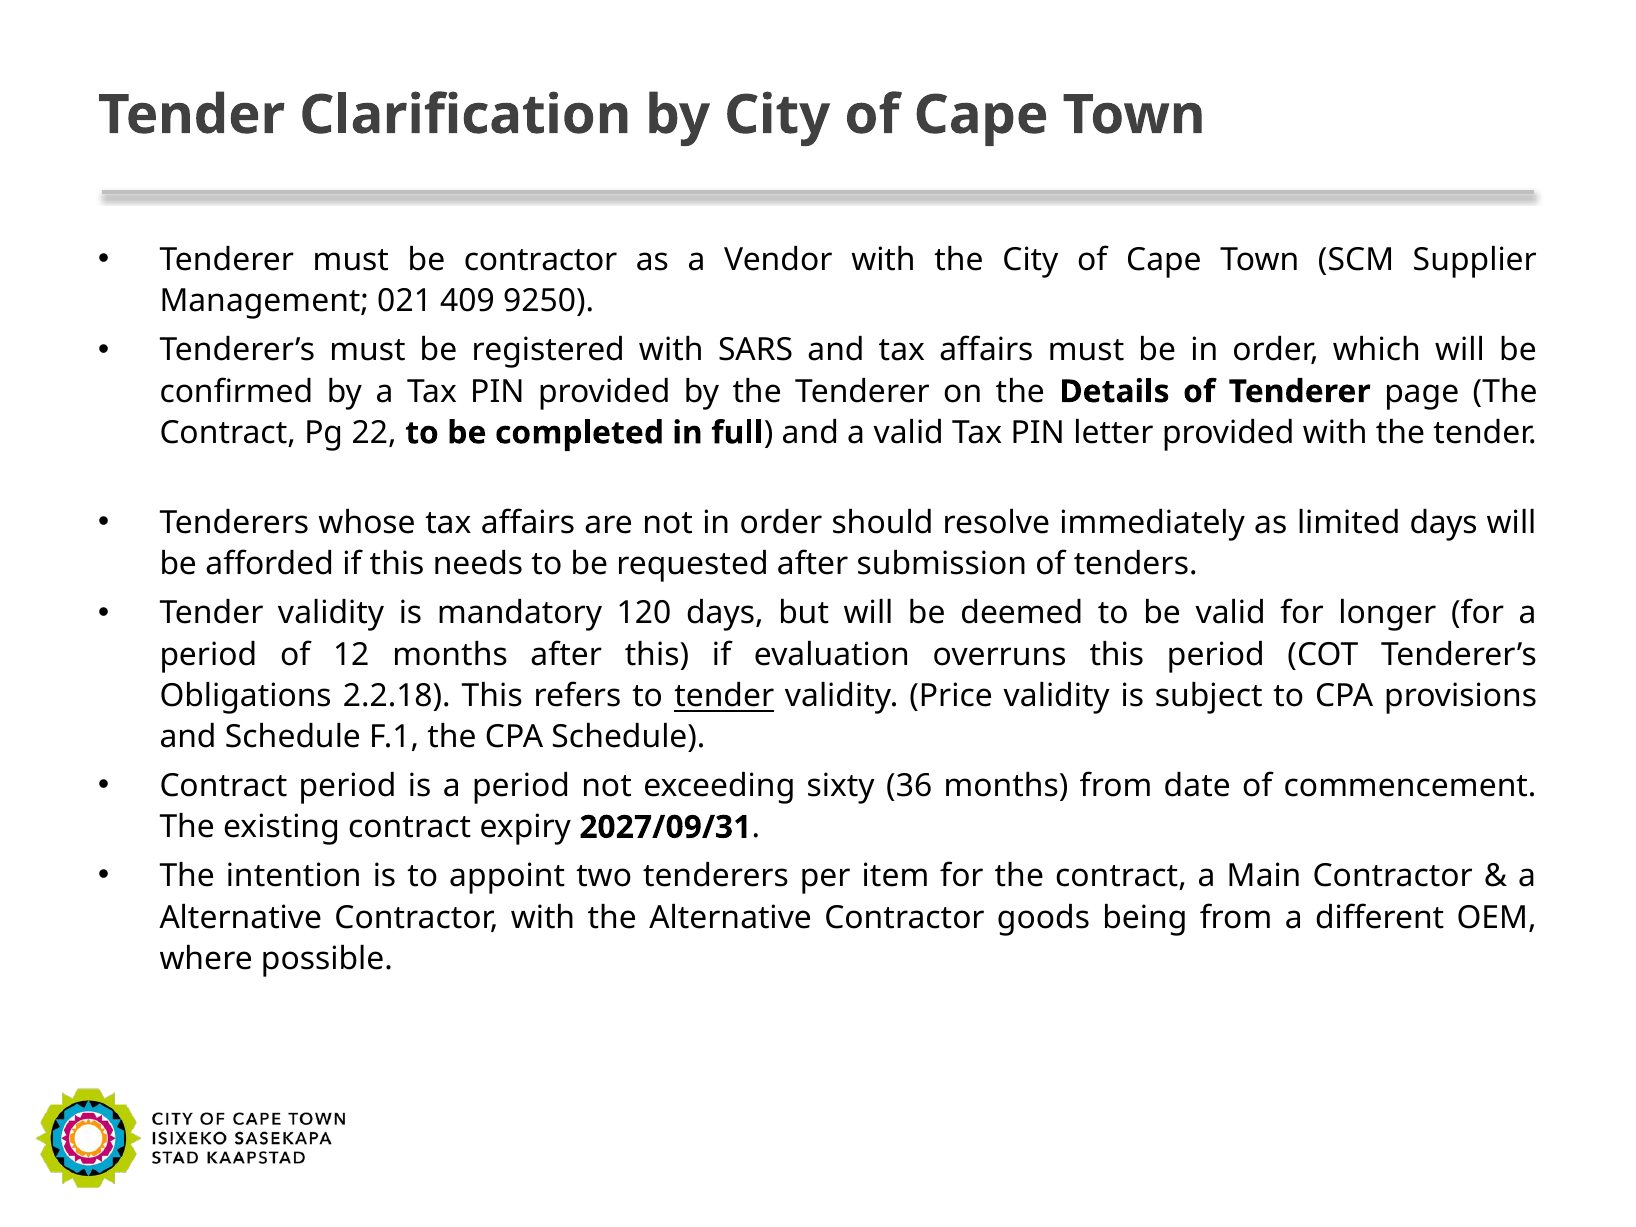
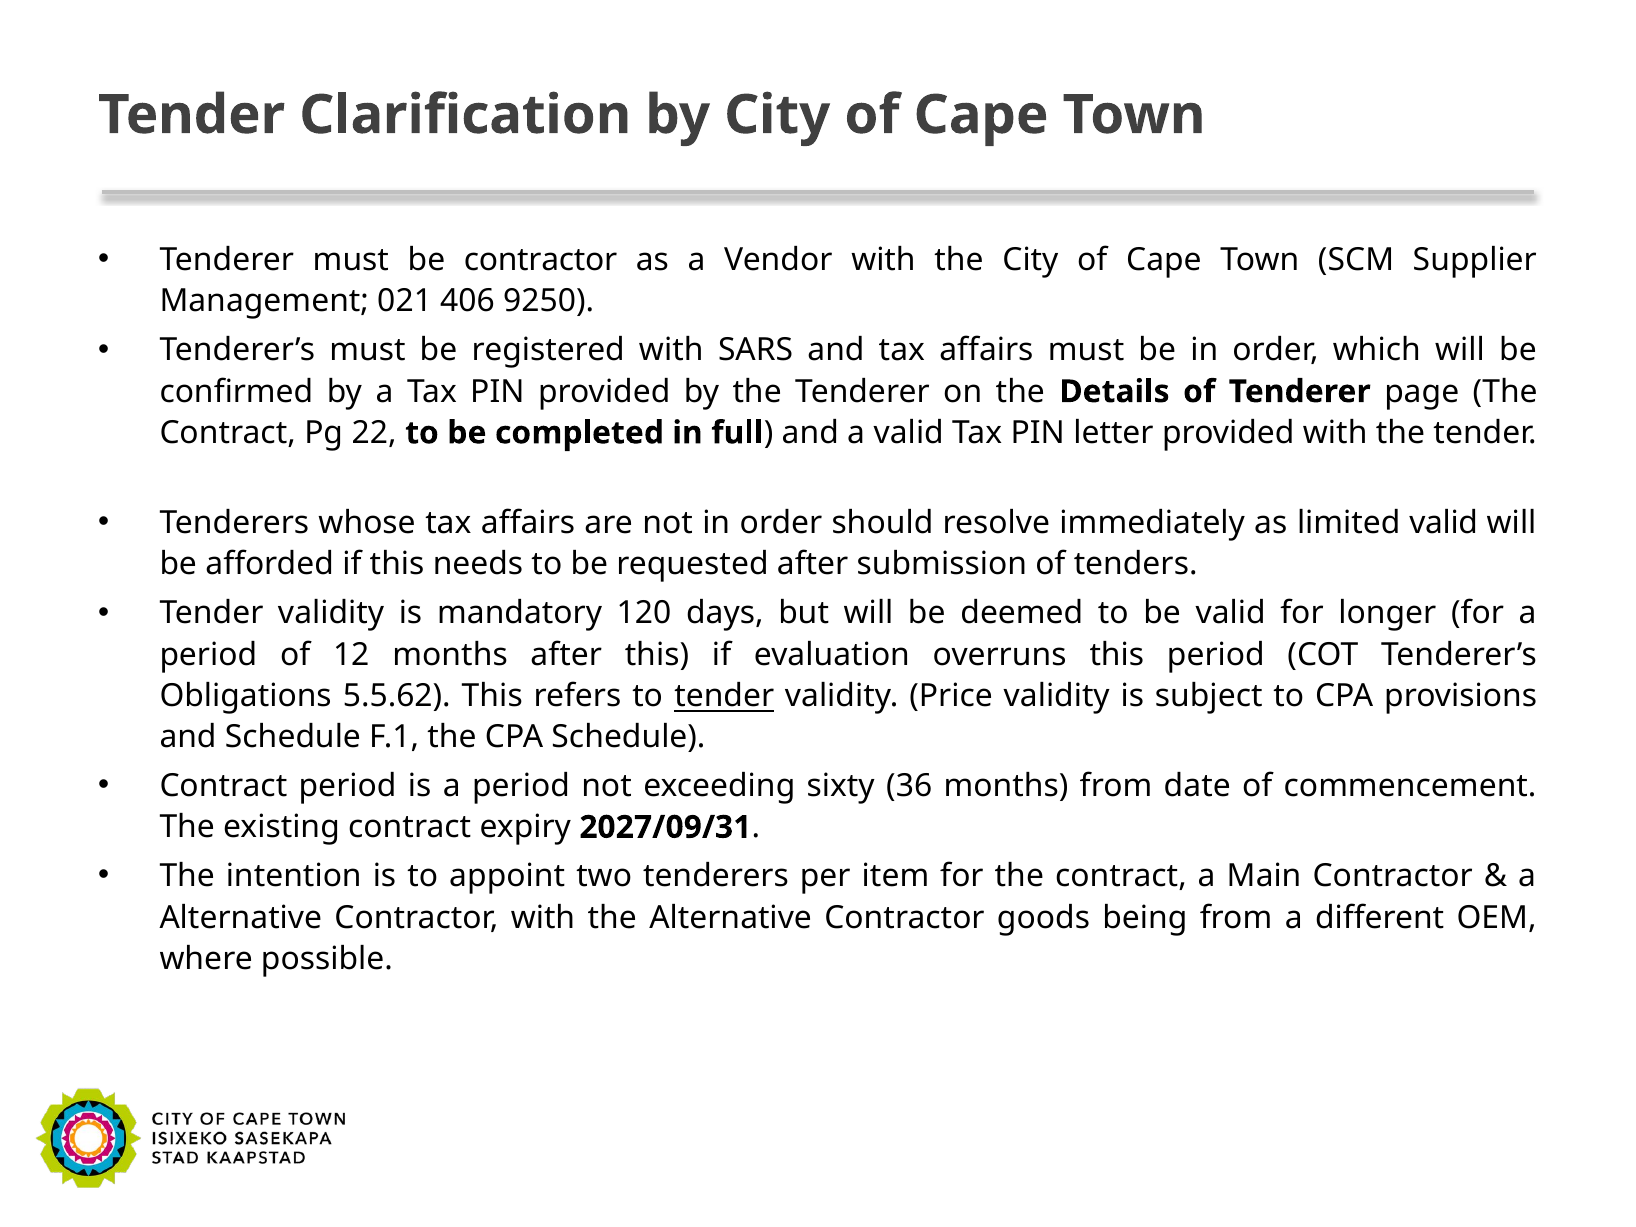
409: 409 -> 406 (467, 301)
limited days: days -> valid (1444, 523)
2.2.18: 2.2.18 -> 5.5.62 (397, 696)
